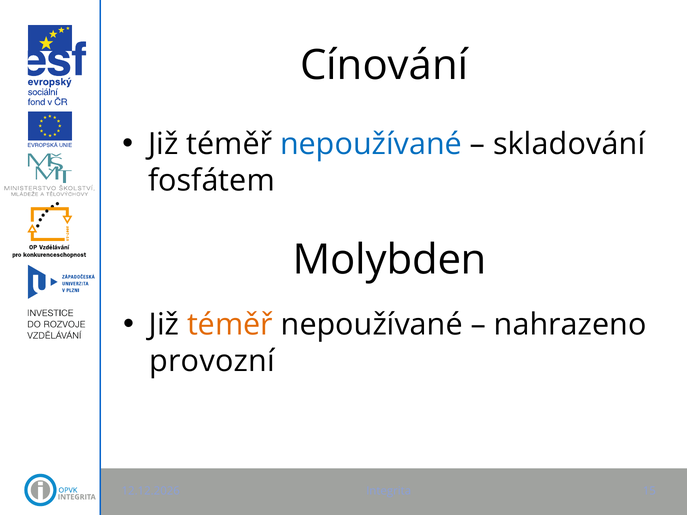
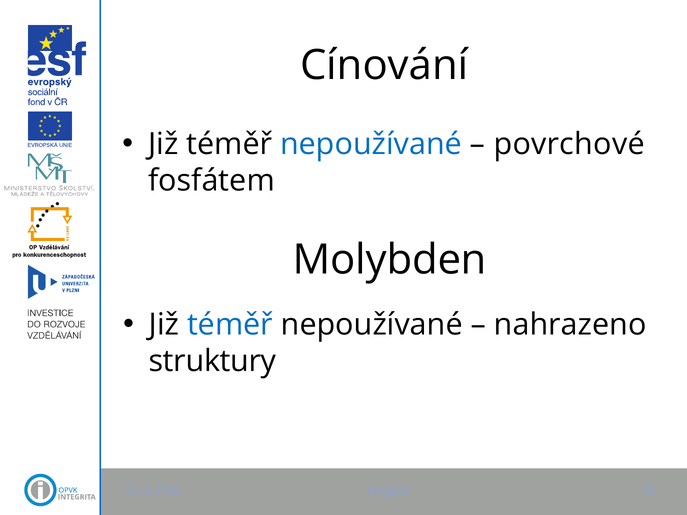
skladování: skladování -> povrchové (569, 144)
téměř colour: orange -> blue (230, 325)
provozní: provozní -> struktury (212, 361)
